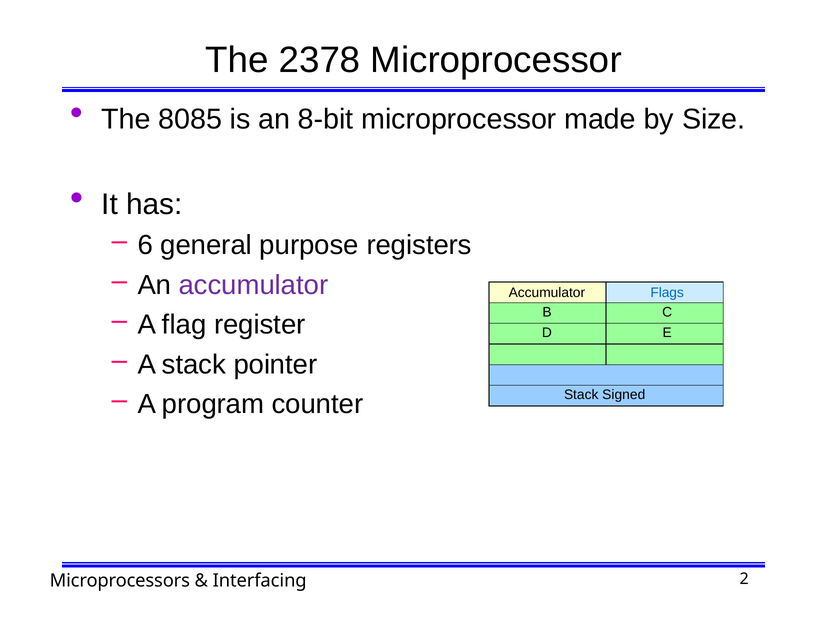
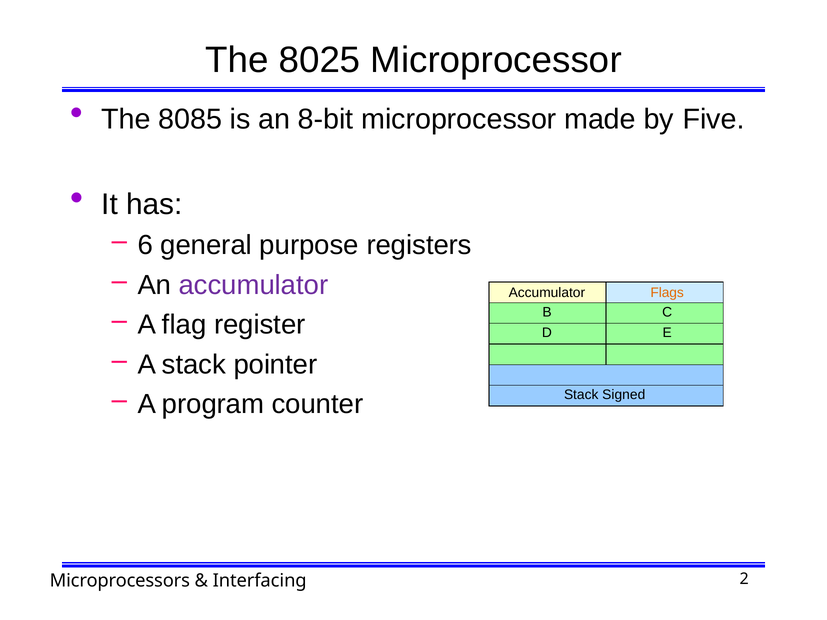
2378: 2378 -> 8025 (320, 60)
Size: Size -> Five (714, 119)
Flags colour: blue -> orange (667, 293)
